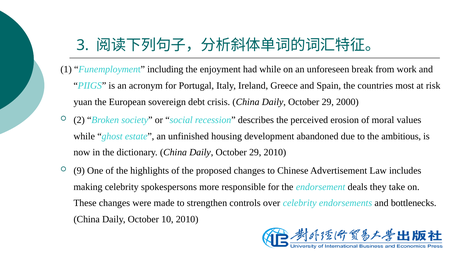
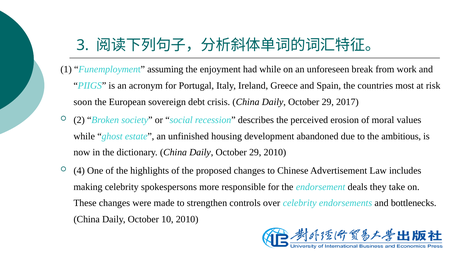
including: including -> assuming (165, 69)
yuan: yuan -> soon (83, 102)
2000: 2000 -> 2017 (347, 102)
9: 9 -> 4 (79, 170)
